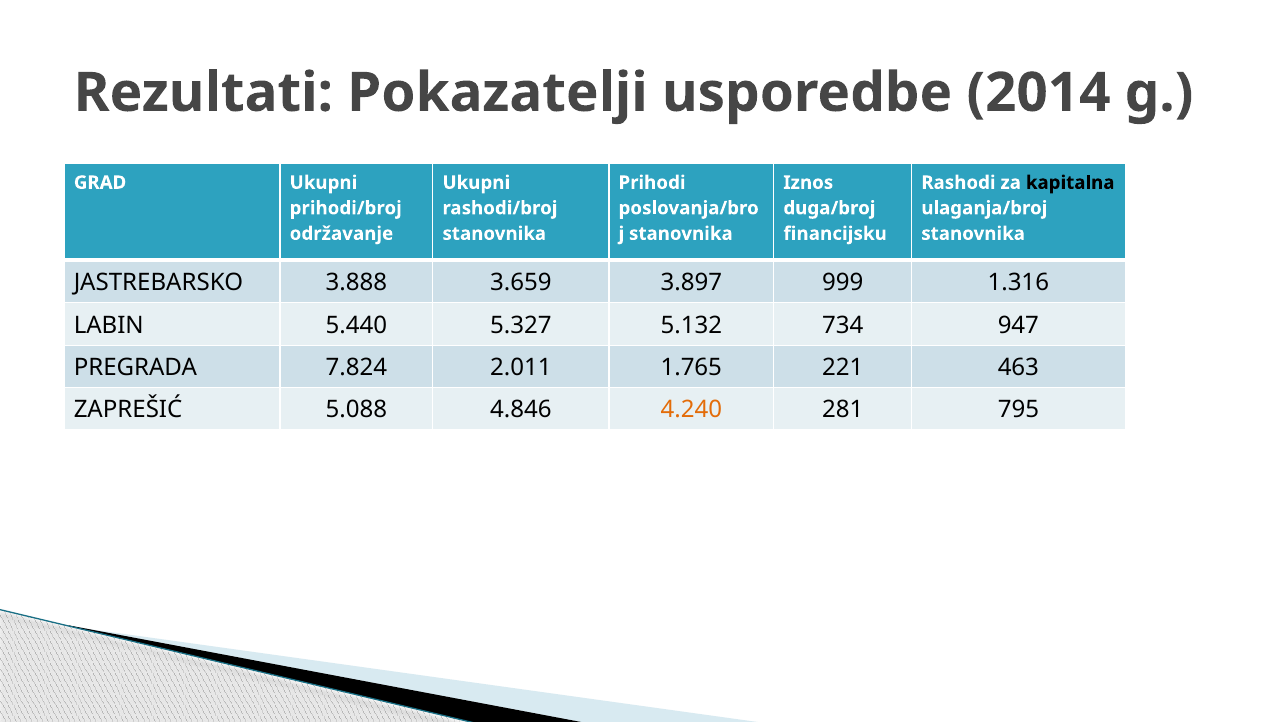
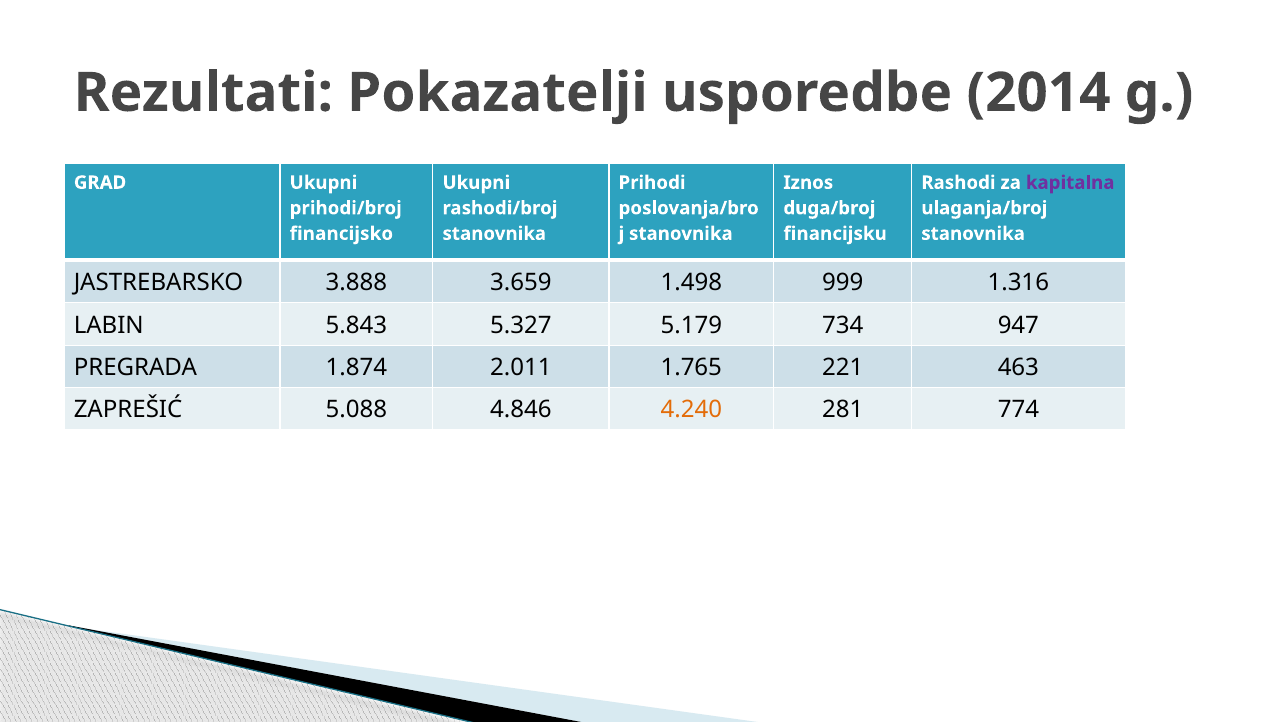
kapitalna colour: black -> purple (1070, 183)
održavanje: održavanje -> financijsko (341, 234)
3.897: 3.897 -> 1.498 (691, 283)
5.440: 5.440 -> 5.843 (356, 325)
5.132: 5.132 -> 5.179 (691, 325)
7.824: 7.824 -> 1.874 (356, 368)
795: 795 -> 774 (1018, 410)
